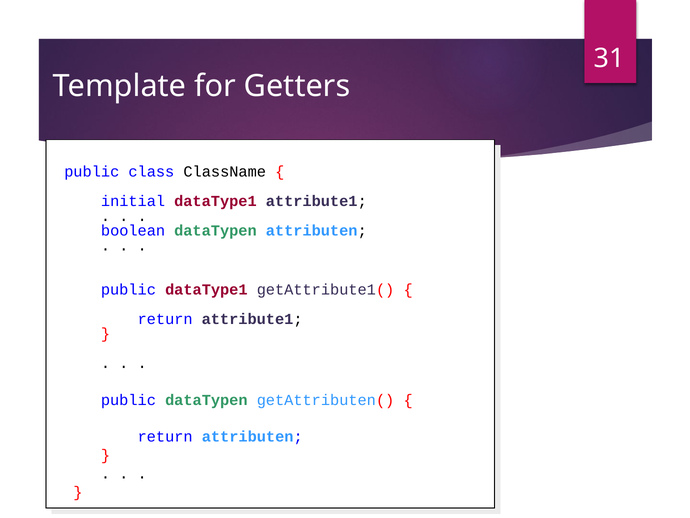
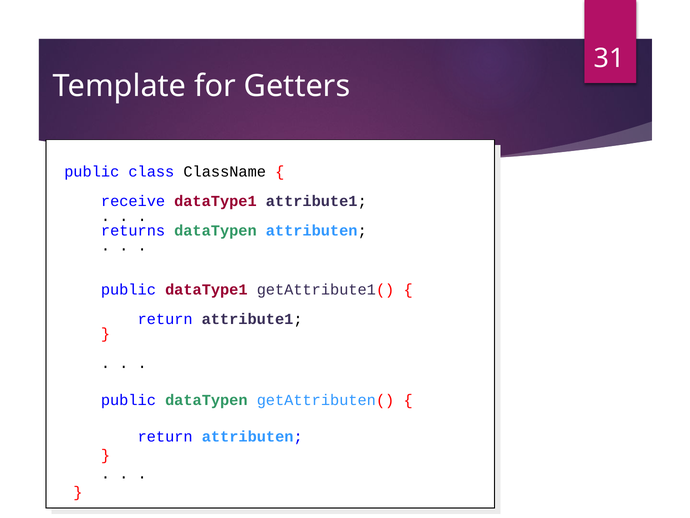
initial: initial -> receive (133, 201)
boolean: boolean -> returns (133, 231)
